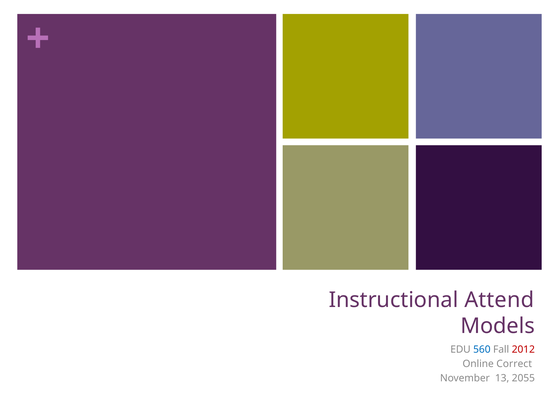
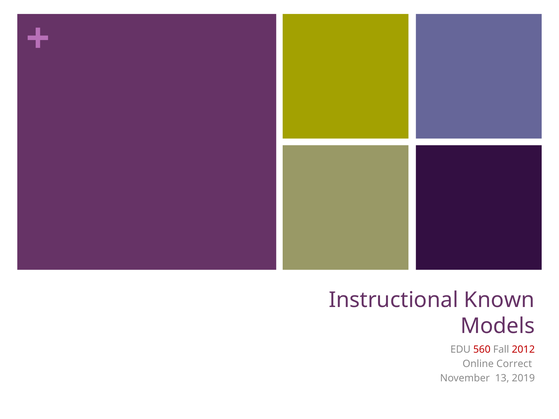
Attend: Attend -> Known (499, 300)
560 colour: blue -> red (482, 350)
2055: 2055 -> 2019 (523, 379)
